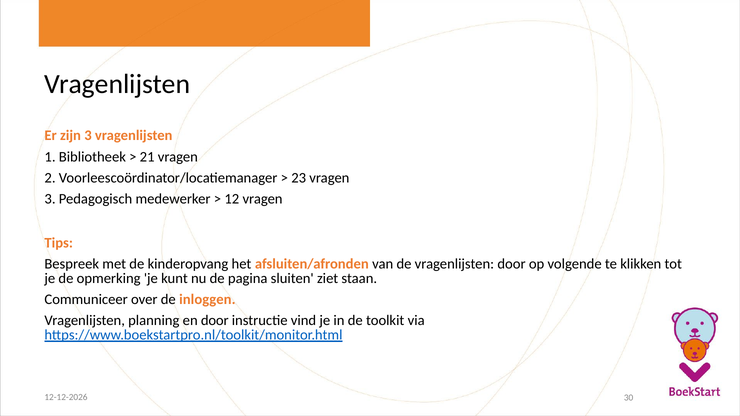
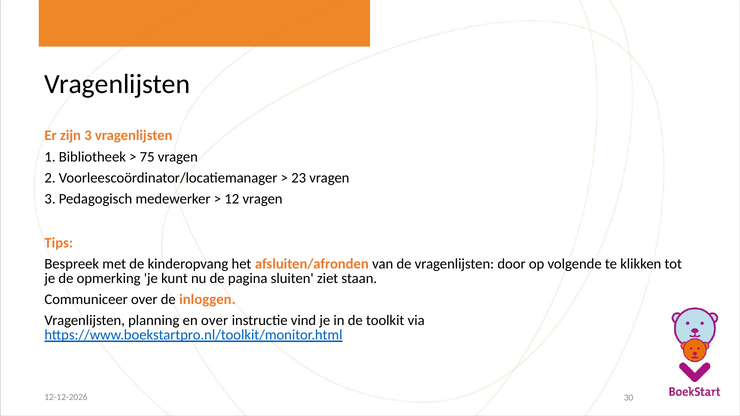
21: 21 -> 75 (147, 157)
en door: door -> over (215, 321)
